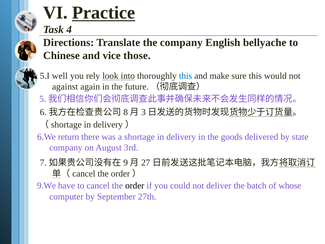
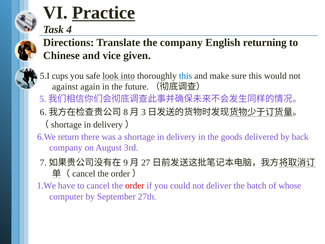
bellyache: bellyache -> returning (265, 43)
those: those -> given (137, 56)
well: well -> cups (60, 76)
rely: rely -> safe (93, 76)
state: state -> back (300, 137)
9.We: 9.We -> 1.We (46, 186)
order colour: black -> red (135, 186)
